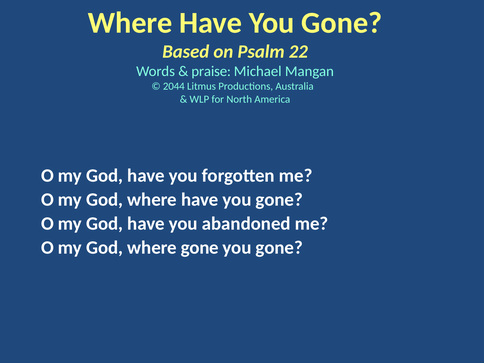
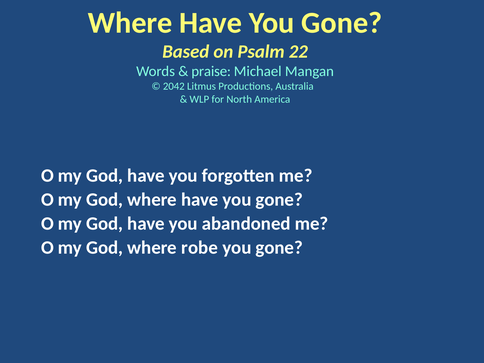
2044: 2044 -> 2042 (174, 86)
where gone: gone -> robe (200, 248)
